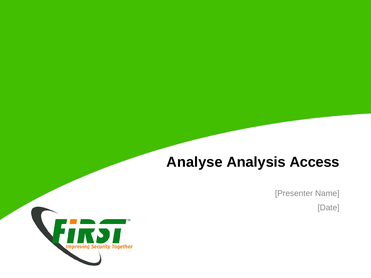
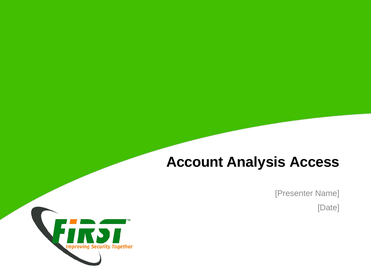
Analyse: Analyse -> Account (195, 162)
